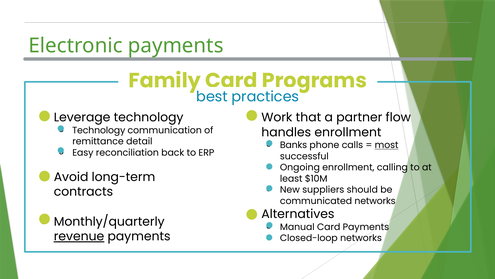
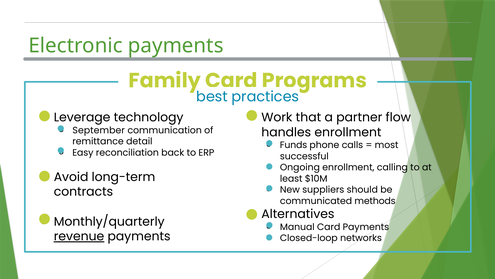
Technology: Technology -> September (99, 130)
Banks: Banks -> Funds (294, 145)
most underline: present -> none (387, 145)
communicated networks: networks -> methods (375, 201)
